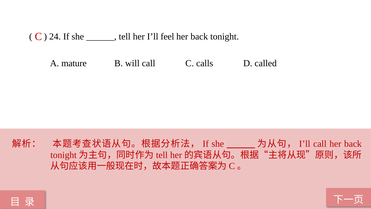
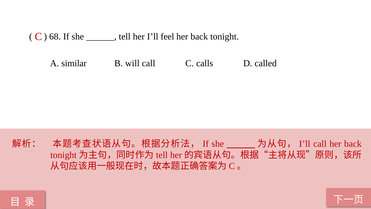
24: 24 -> 68 (55, 37)
mature: mature -> similar (74, 63)
